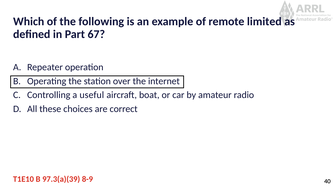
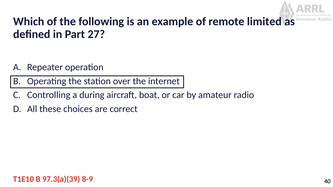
67: 67 -> 27 (96, 34)
useful: useful -> during (92, 95)
